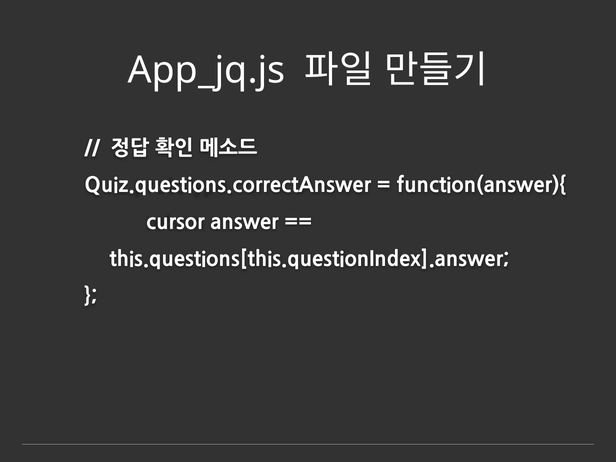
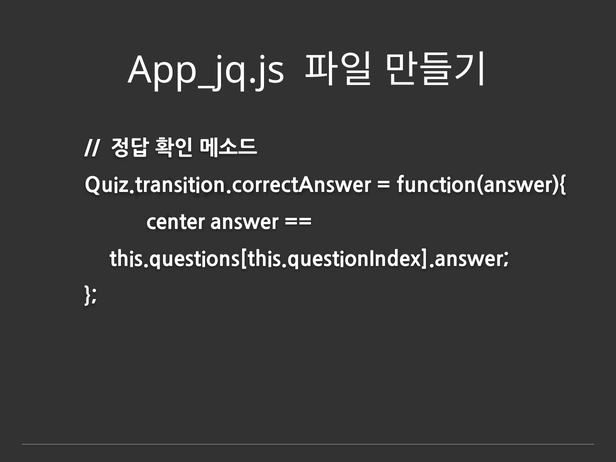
Quiz.questions.correctAnswer: Quiz.questions.correctAnswer -> Quiz.transition.correctAnswer (228, 185)
cursor: cursor -> center (176, 222)
